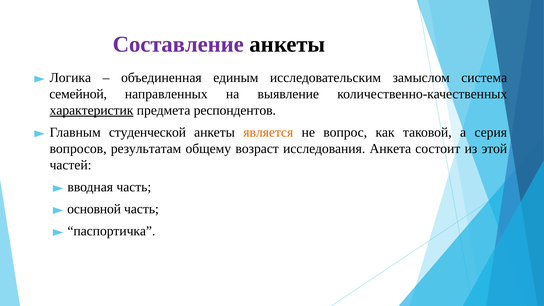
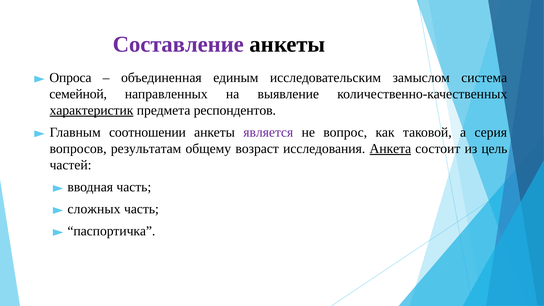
Логика: Логика -> Опроса (70, 78)
студенческой: студенческой -> соотношении (147, 132)
является colour: orange -> purple (268, 132)
Анкета underline: none -> present (390, 149)
этой: этой -> цель (494, 149)
основной: основной -> сложных (94, 209)
